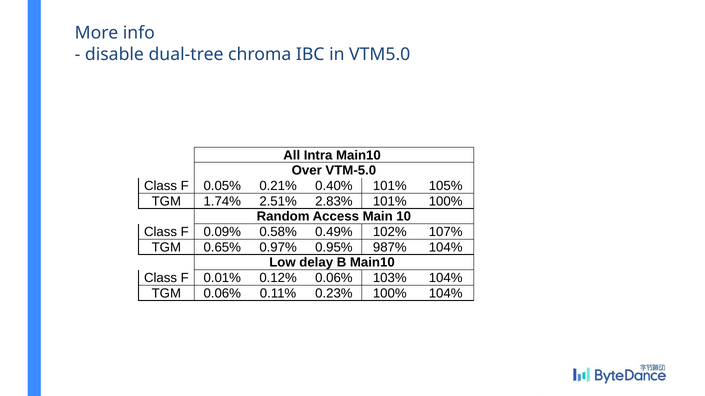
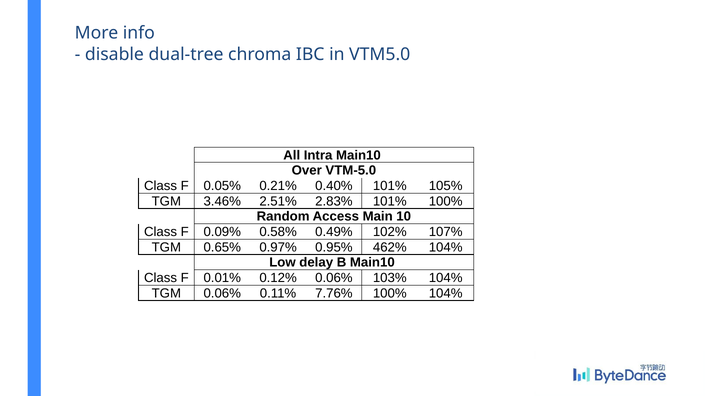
1.74%: 1.74% -> 3.46% (222, 202)
987%: 987% -> 462% (390, 248)
0.23%: 0.23% -> 7.76% (334, 294)
